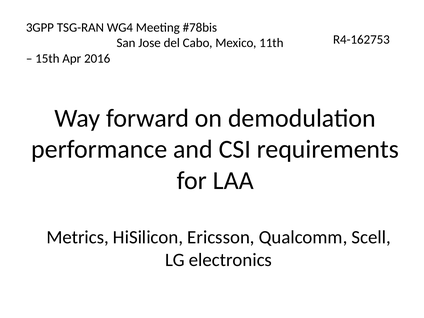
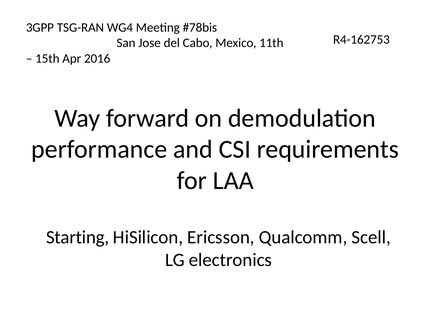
Metrics: Metrics -> Starting (78, 237)
